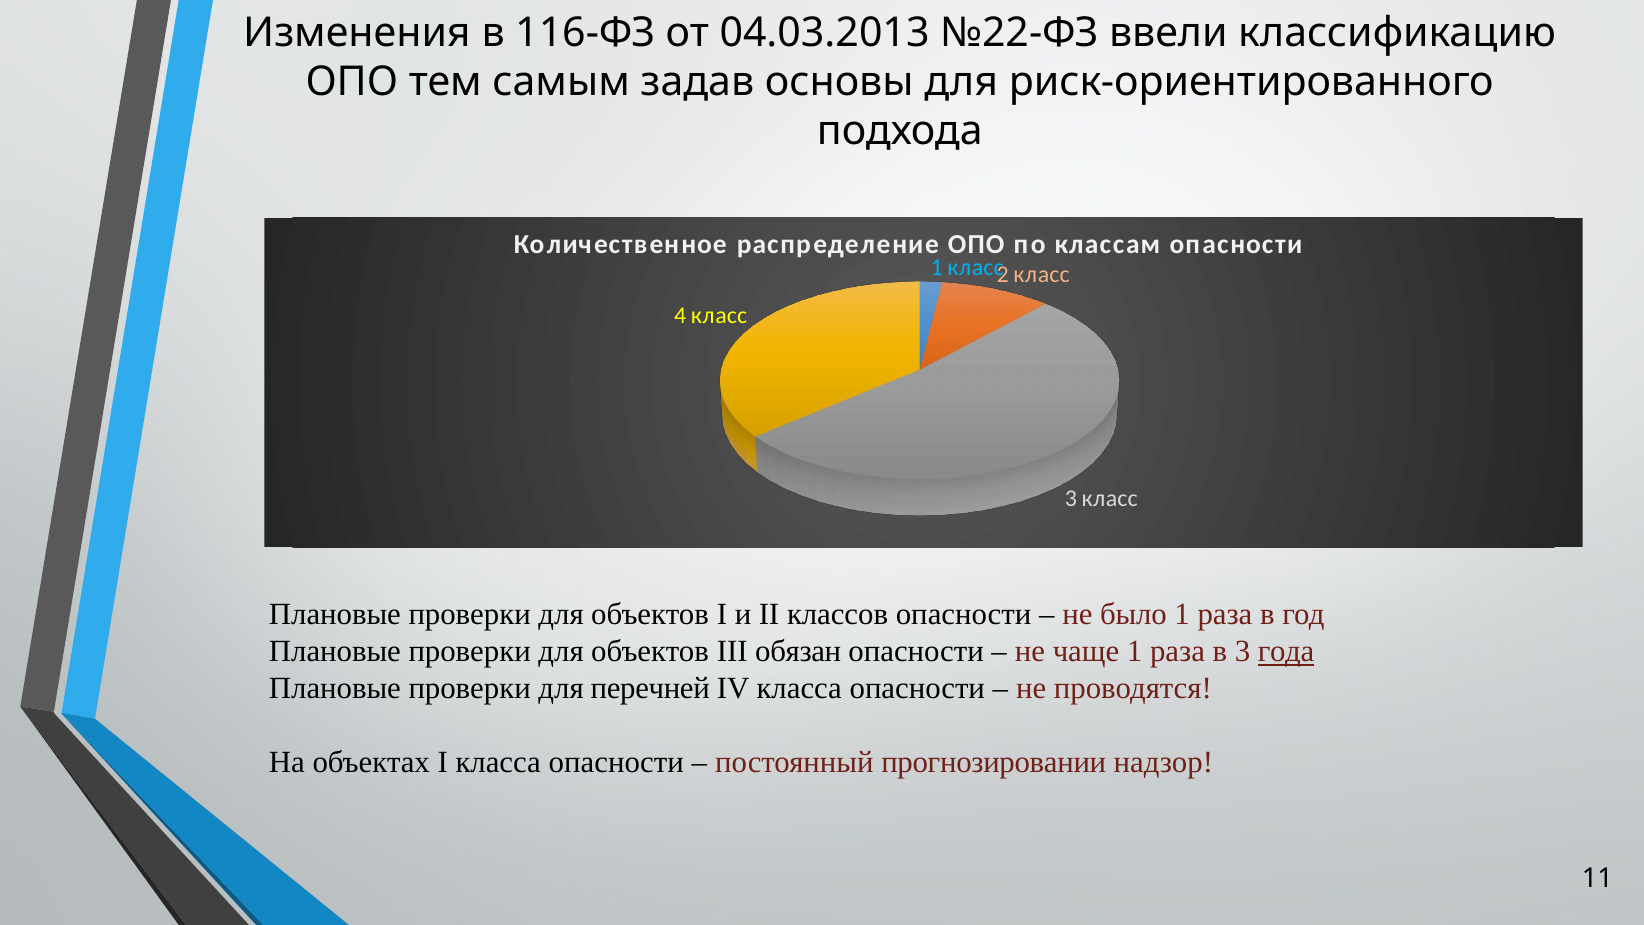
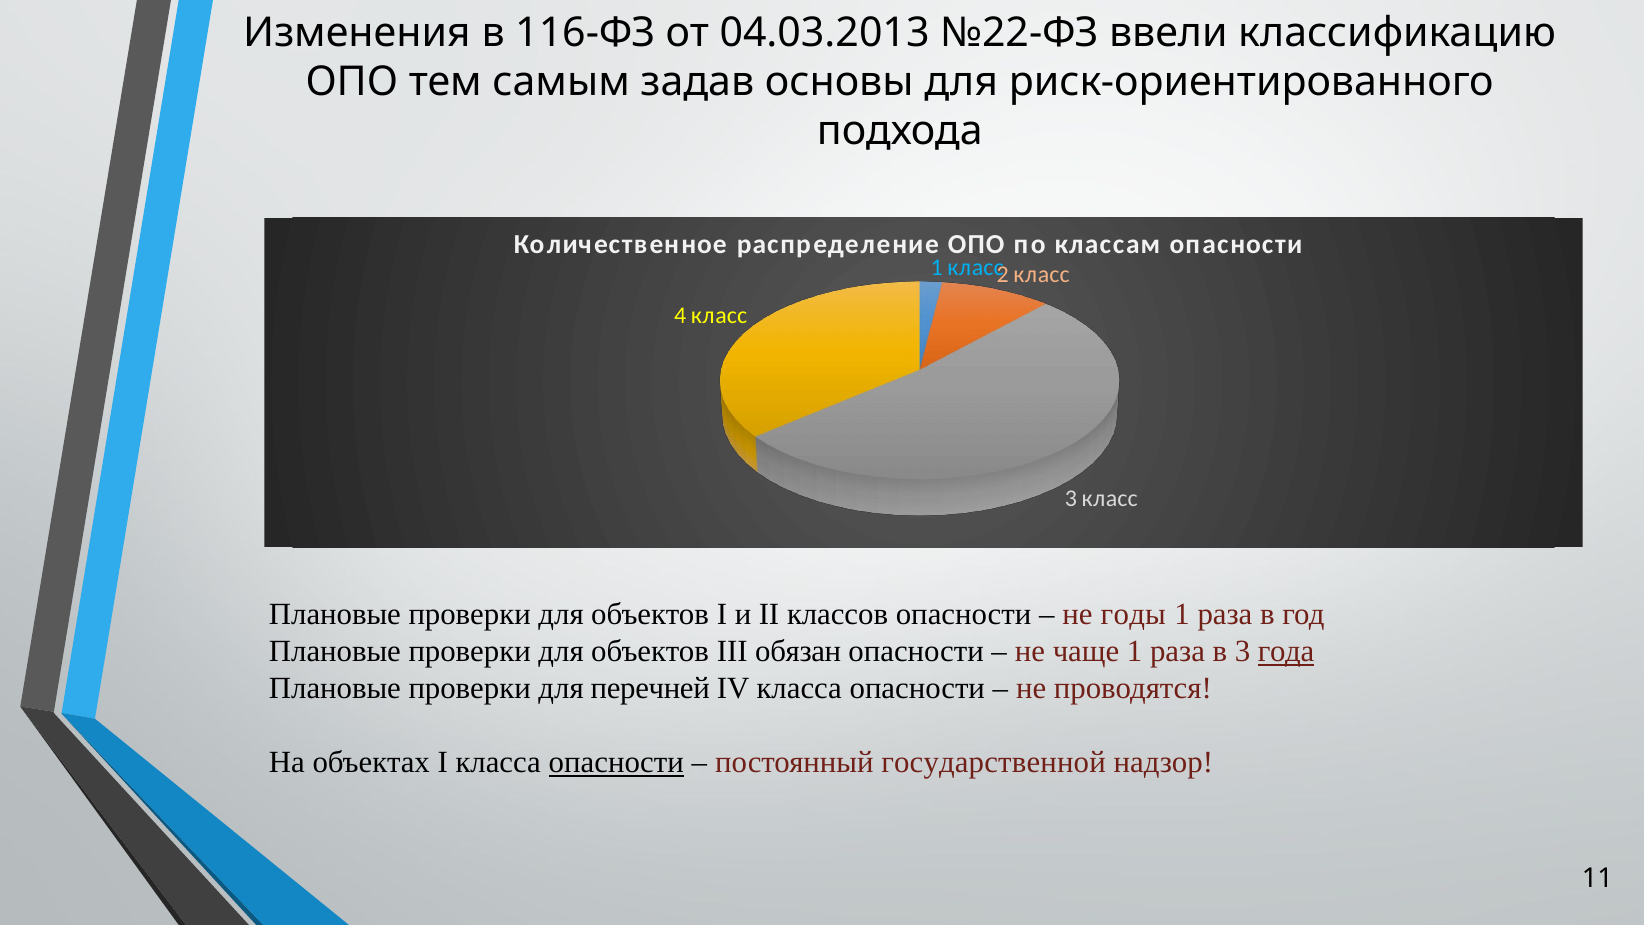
было: было -> годы (1133, 615)
опасности underline: none -> present (616, 762)
прогнозировании: прогнозировании -> государственной (994, 762)
